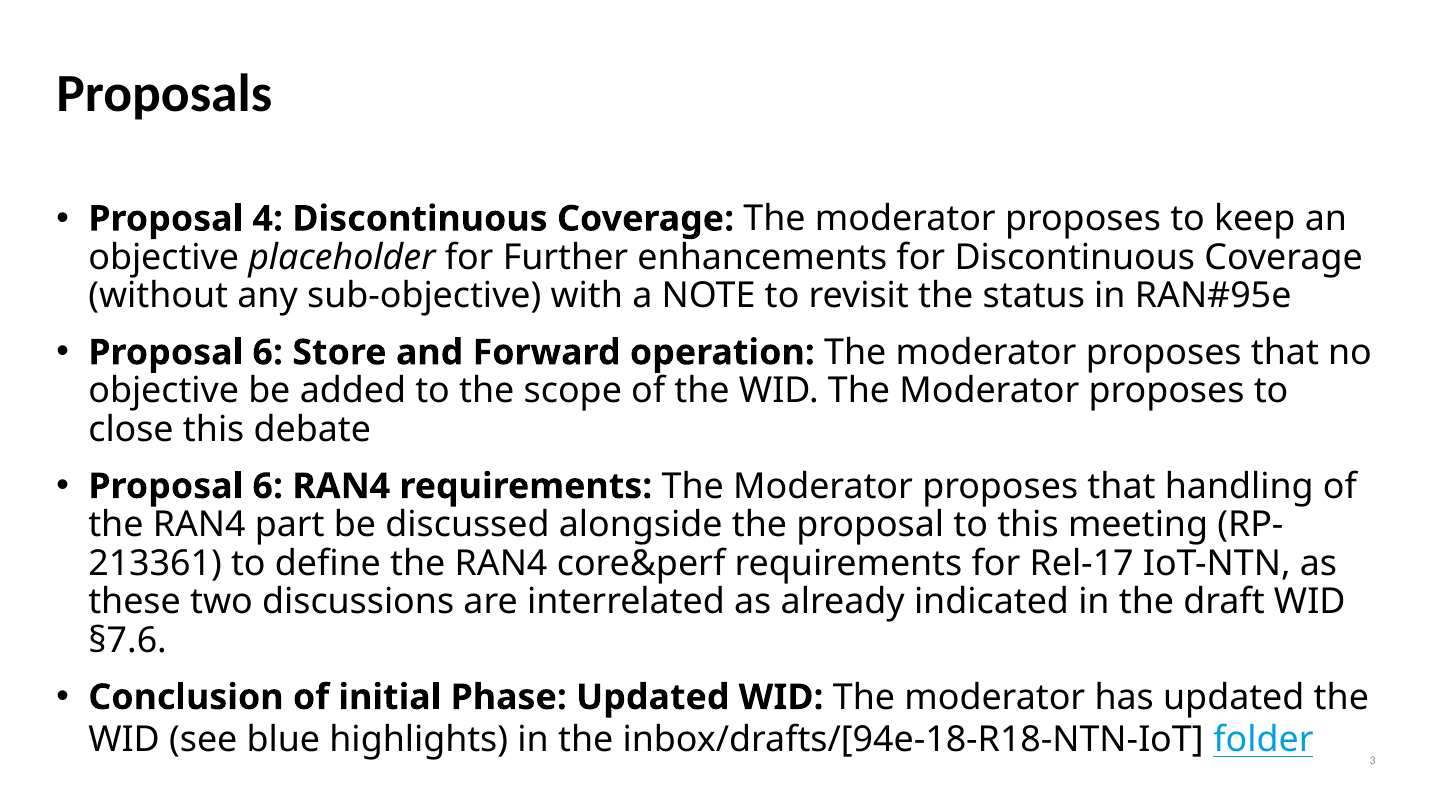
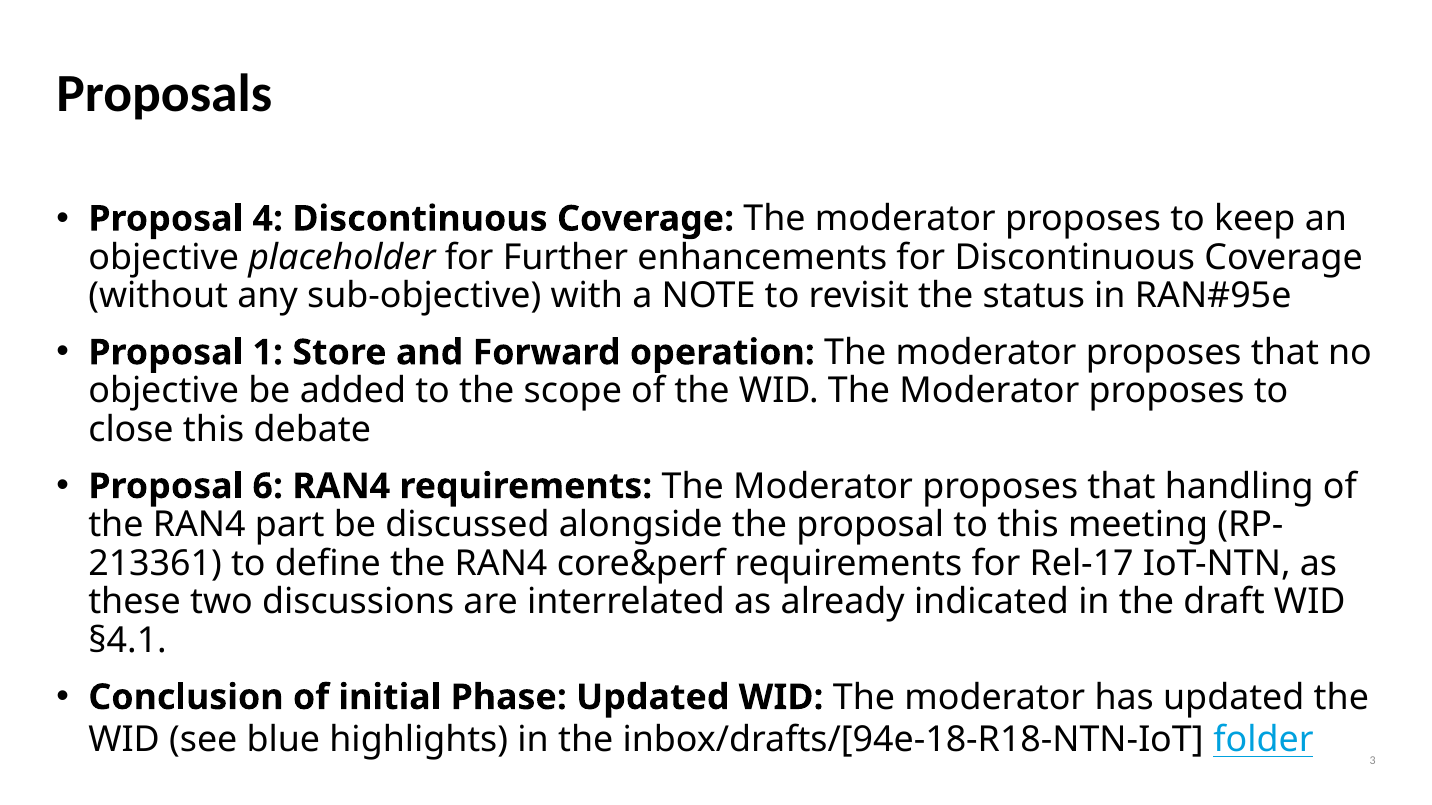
6: 6 -> 1 (268, 353)
§7.6: §7.6 -> §4.1 (128, 641)
